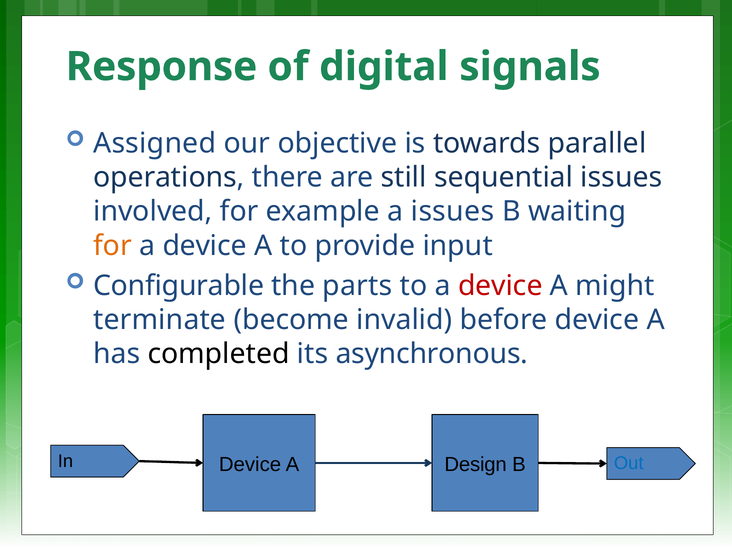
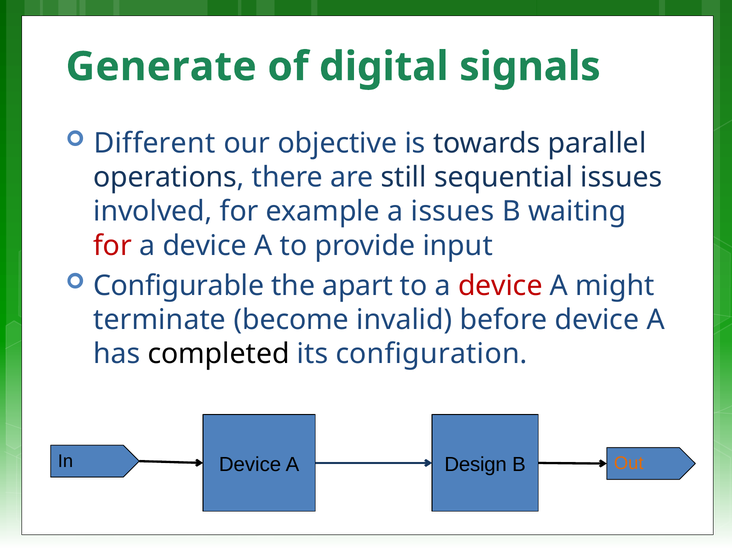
Response: Response -> Generate (161, 67)
Assigned: Assigned -> Different (155, 143)
for colour: orange -> red (113, 246)
parts: parts -> apart (358, 286)
asynchronous: asynchronous -> configuration (432, 354)
Out colour: blue -> orange (629, 463)
